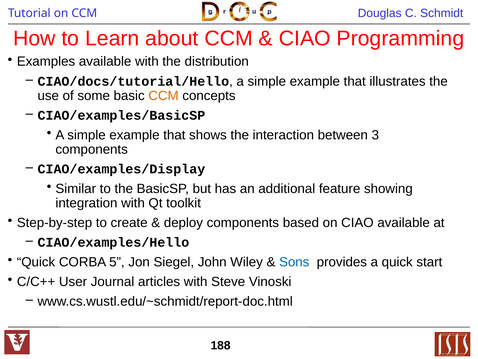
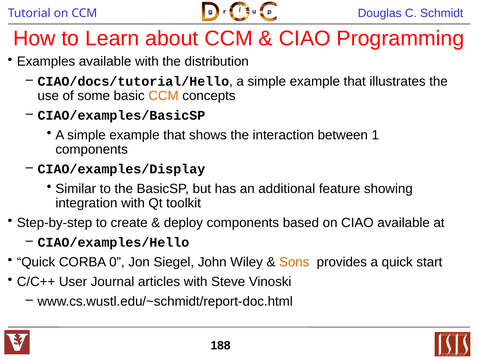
3: 3 -> 1 (375, 135)
5: 5 -> 0 (117, 262)
Sons colour: blue -> orange (294, 262)
